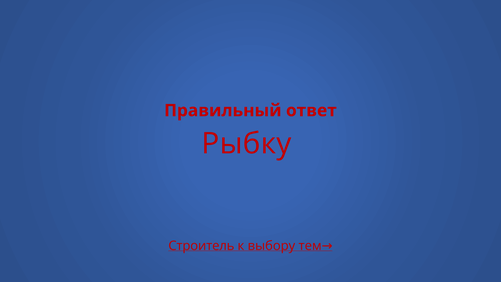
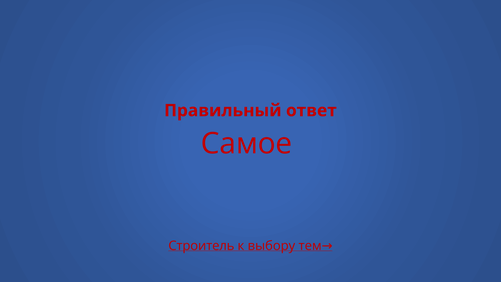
Рыбку: Рыбку -> Самое (247, 144)
